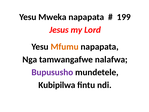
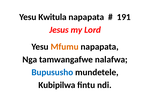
Mweka: Mweka -> Kwitula (52, 17)
199: 199 -> 191 (124, 17)
Bupususho colour: purple -> blue (52, 72)
